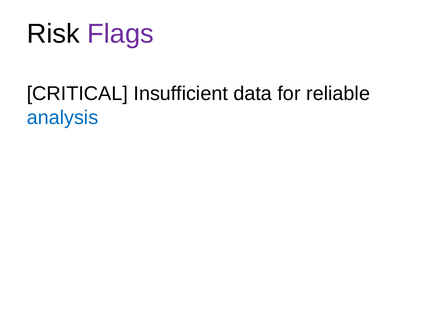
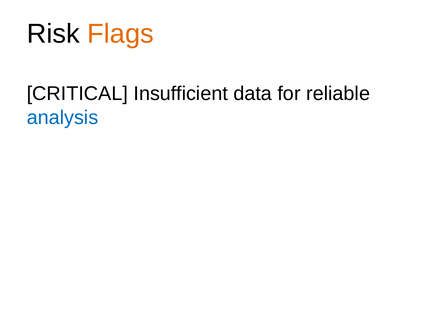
Flags colour: purple -> orange (121, 34)
